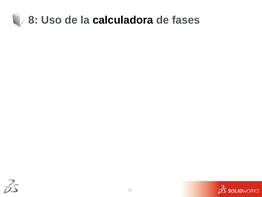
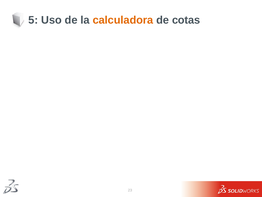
8: 8 -> 5 (33, 20)
calculadora colour: black -> orange (123, 20)
fases: fases -> cotas (186, 20)
